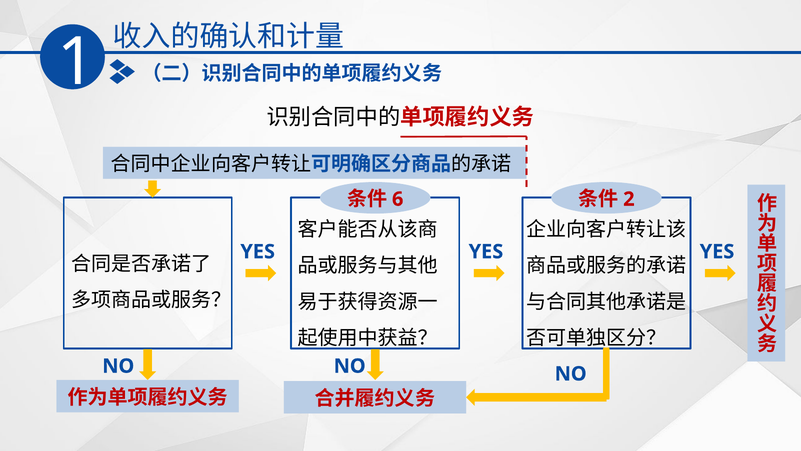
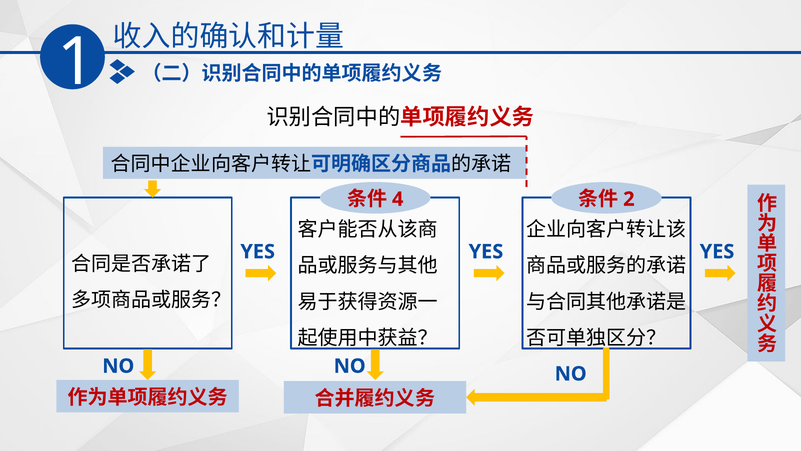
6: 6 -> 4 (398, 199)
